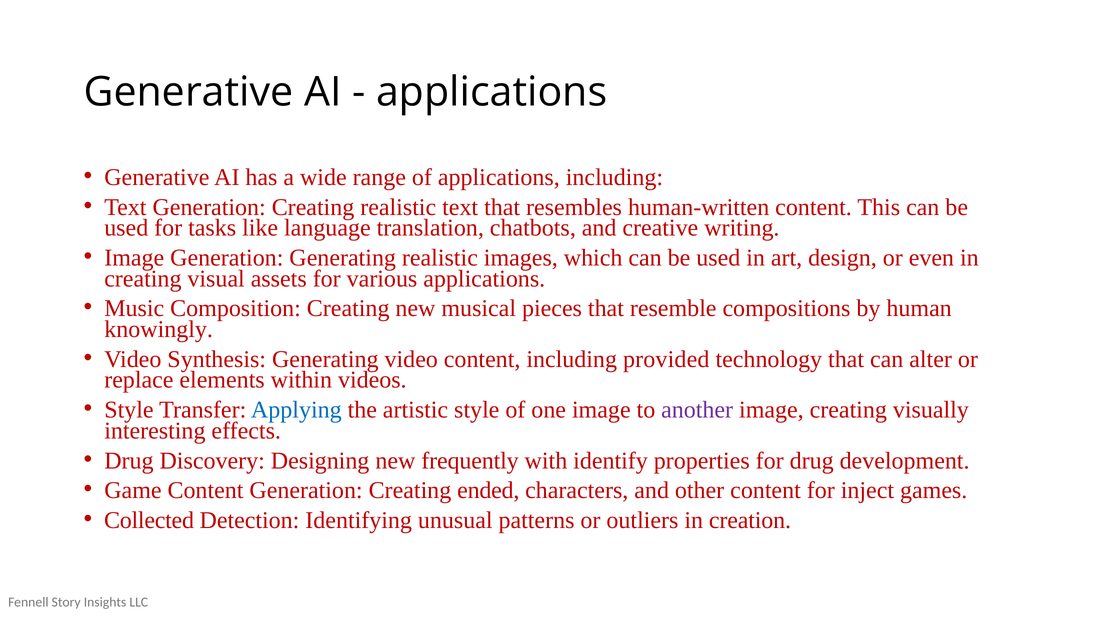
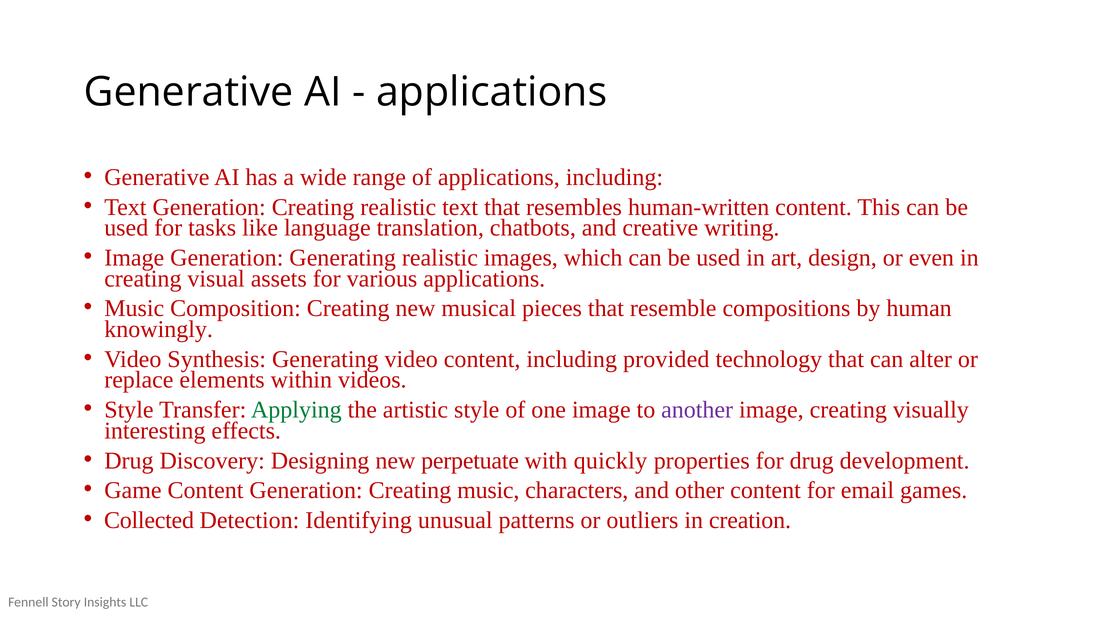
Applying colour: blue -> green (296, 410)
frequently: frequently -> perpetuate (470, 460)
identify: identify -> quickly (610, 460)
Creating ended: ended -> music (488, 490)
inject: inject -> email (867, 490)
